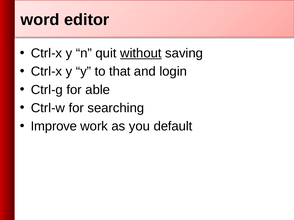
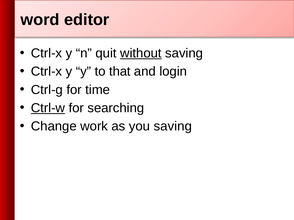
able: able -> time (98, 90)
Ctrl-w underline: none -> present (48, 108)
Improve: Improve -> Change (54, 127)
you default: default -> saving (173, 127)
